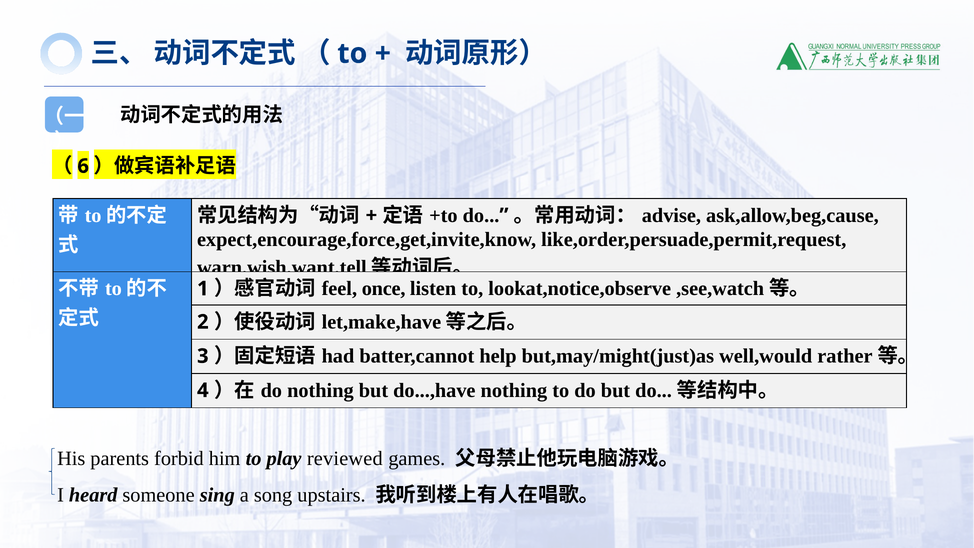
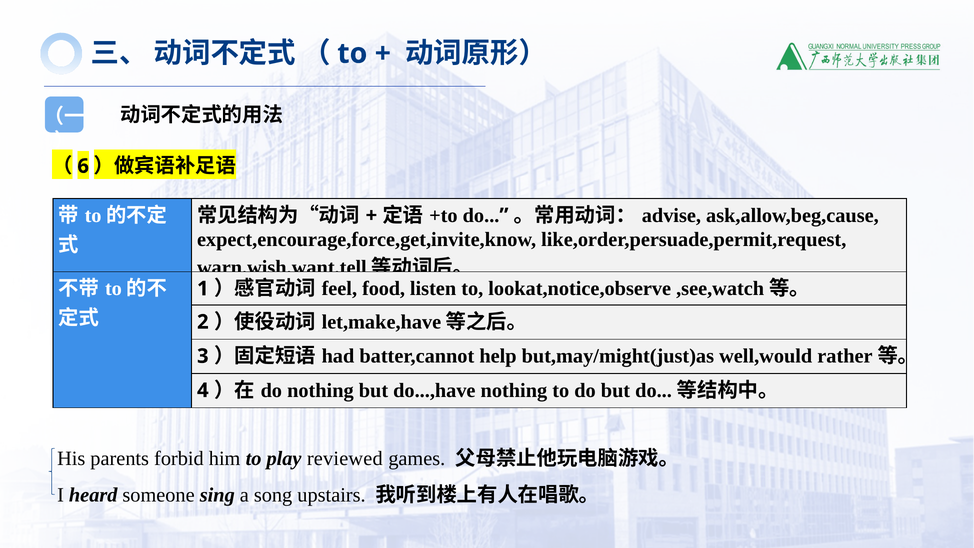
once: once -> food (384, 289)
